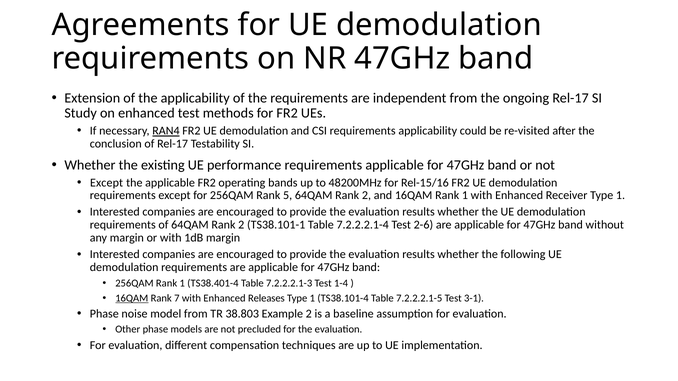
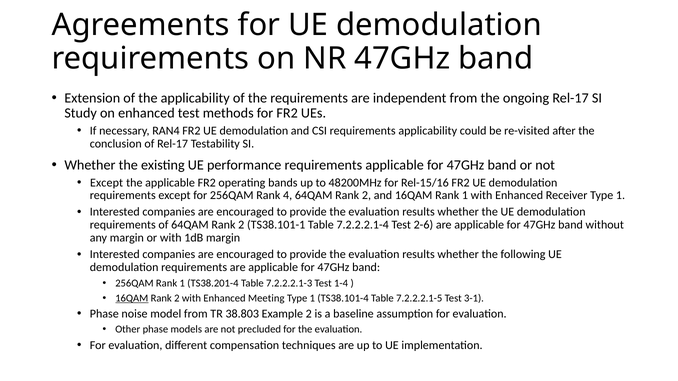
RAN4 underline: present -> none (166, 131)
5: 5 -> 4 (288, 196)
TS38.401-4: TS38.401-4 -> TS38.201-4 (213, 283)
7: 7 -> 2 (177, 298)
Releases: Releases -> Meeting (266, 298)
